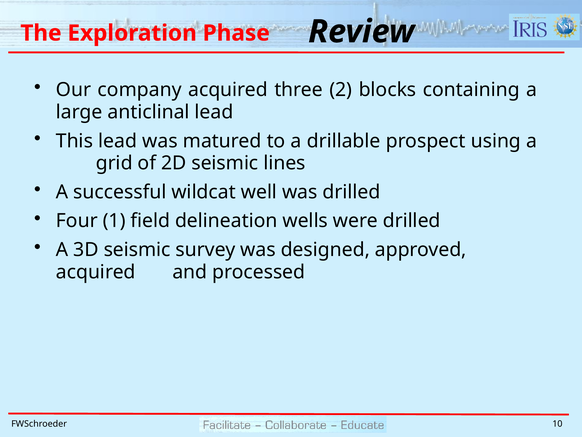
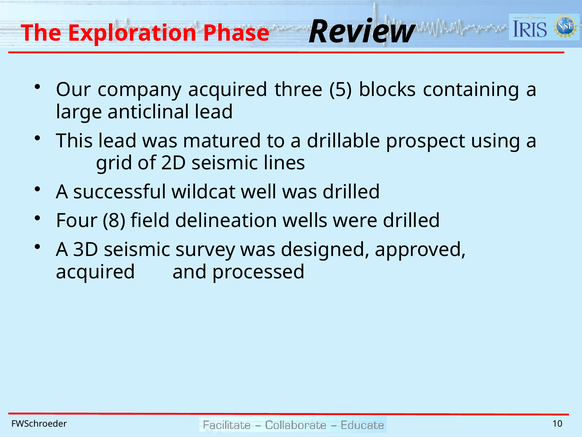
2: 2 -> 5 (341, 90)
1: 1 -> 8 (114, 221)
